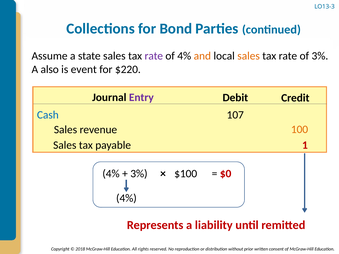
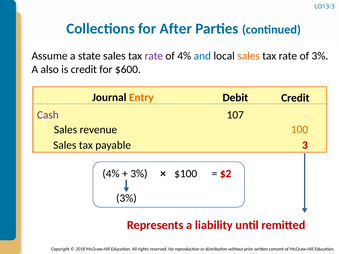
Bond: Bond -> After (176, 29)
and colour: orange -> blue (202, 56)
is event: event -> credit (84, 70)
$220: $220 -> $600 (128, 70)
Entry colour: purple -> orange (141, 98)
Cash colour: blue -> purple (48, 115)
1: 1 -> 3 (305, 145)
$0: $0 -> $2 (226, 174)
4%: 4% -> 3% (126, 198)
